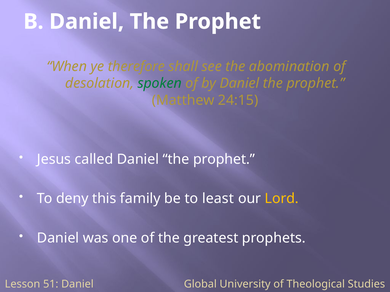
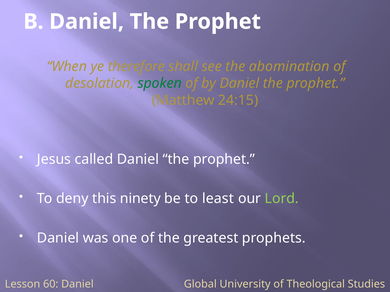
family: family -> ninety (140, 199)
Lord colour: yellow -> light green (282, 199)
51: 51 -> 60 (51, 285)
